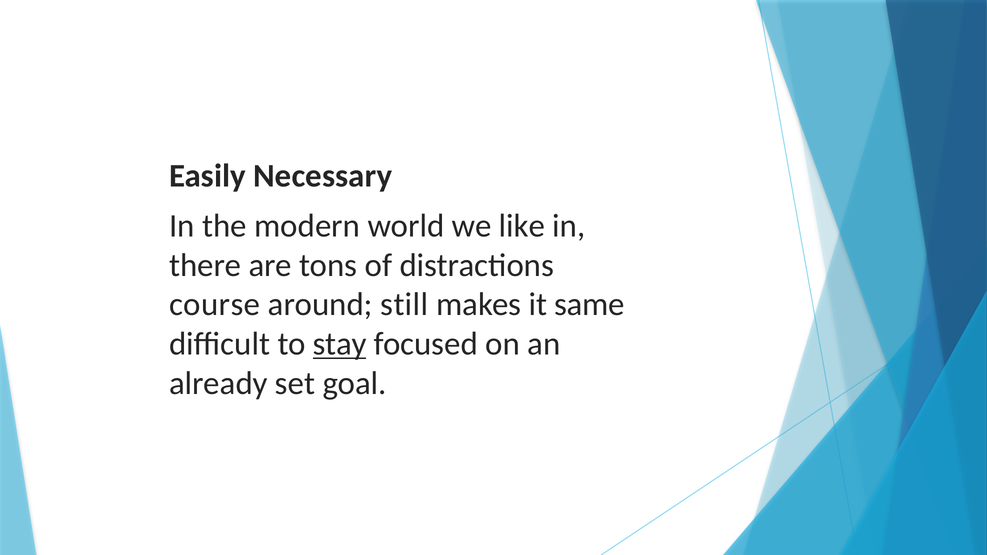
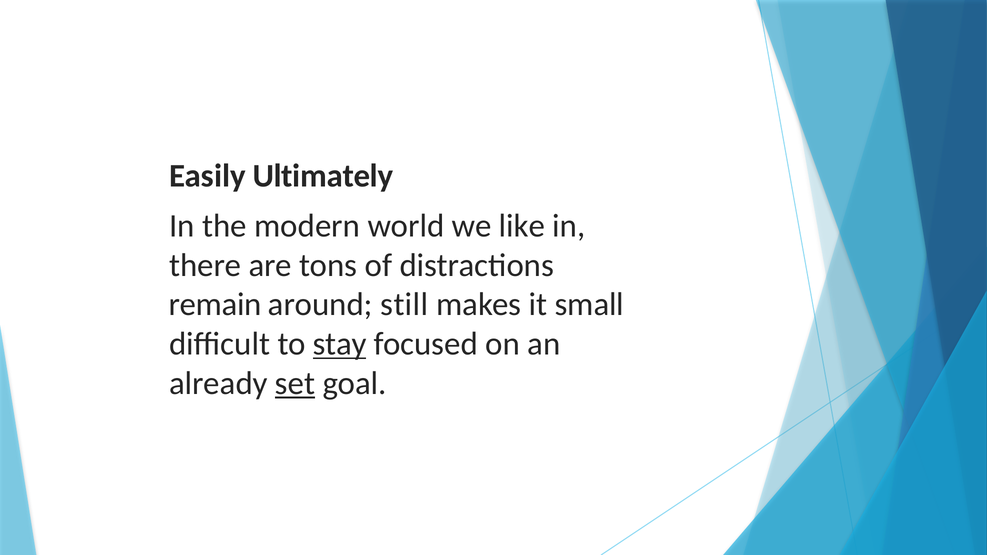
Necessary: Necessary -> Ultimately (323, 176)
course: course -> remain (215, 305)
same: same -> small (589, 305)
set underline: none -> present (295, 384)
